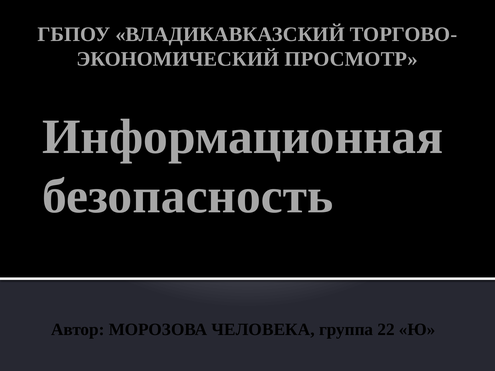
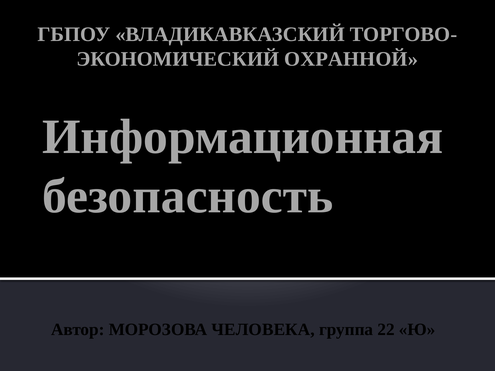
ПРОСМОТР: ПРОСМОТР -> ОХРАННОЙ (351, 59)
